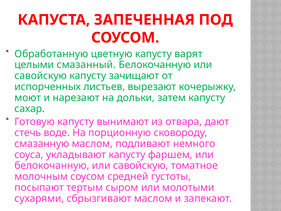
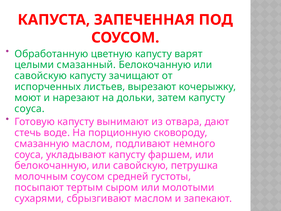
сахар: сахар -> соуса (30, 109)
томатное: томатное -> петрушка (194, 165)
